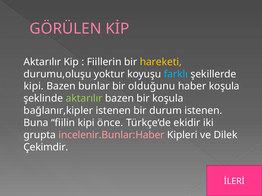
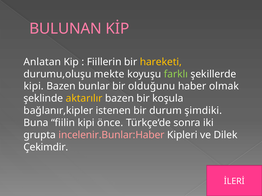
GÖRÜLEN: GÖRÜLEN -> BULUNAN (66, 29)
Aktarılır: Aktarılır -> Anlatan (42, 62)
yoktur: yoktur -> mekte (109, 74)
farklı colour: light blue -> light green (176, 74)
haber koşula: koşula -> olmak (224, 86)
aktarılır colour: light green -> yellow (84, 99)
durum istenen: istenen -> şimdiki (203, 111)
ekidir: ekidir -> sonra (187, 123)
